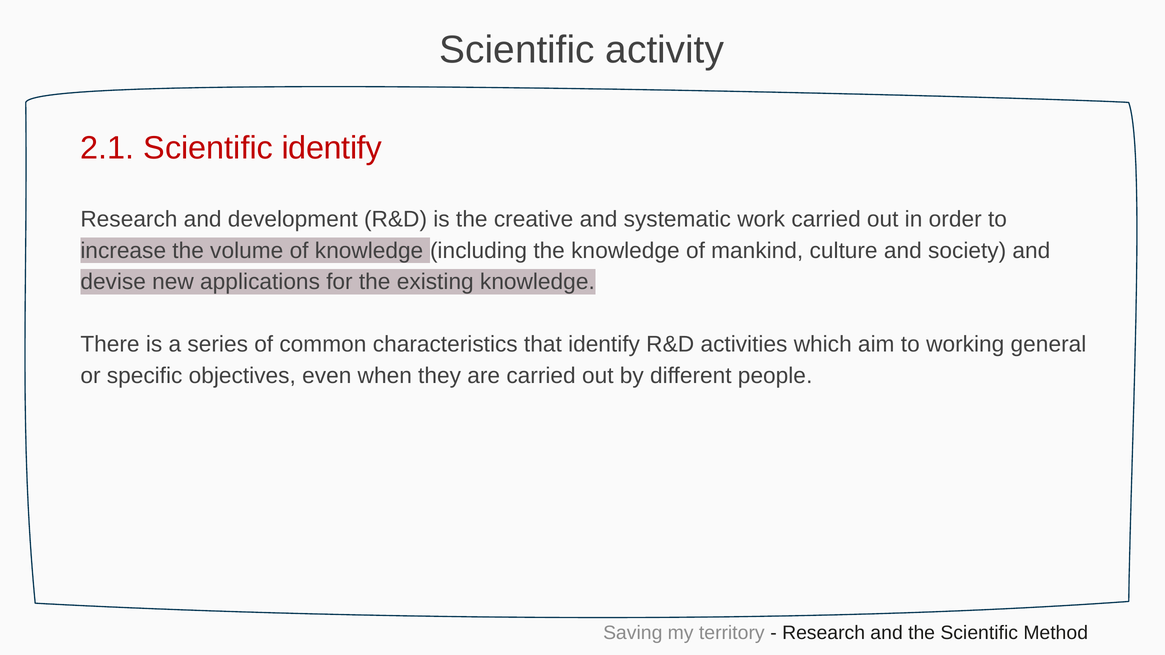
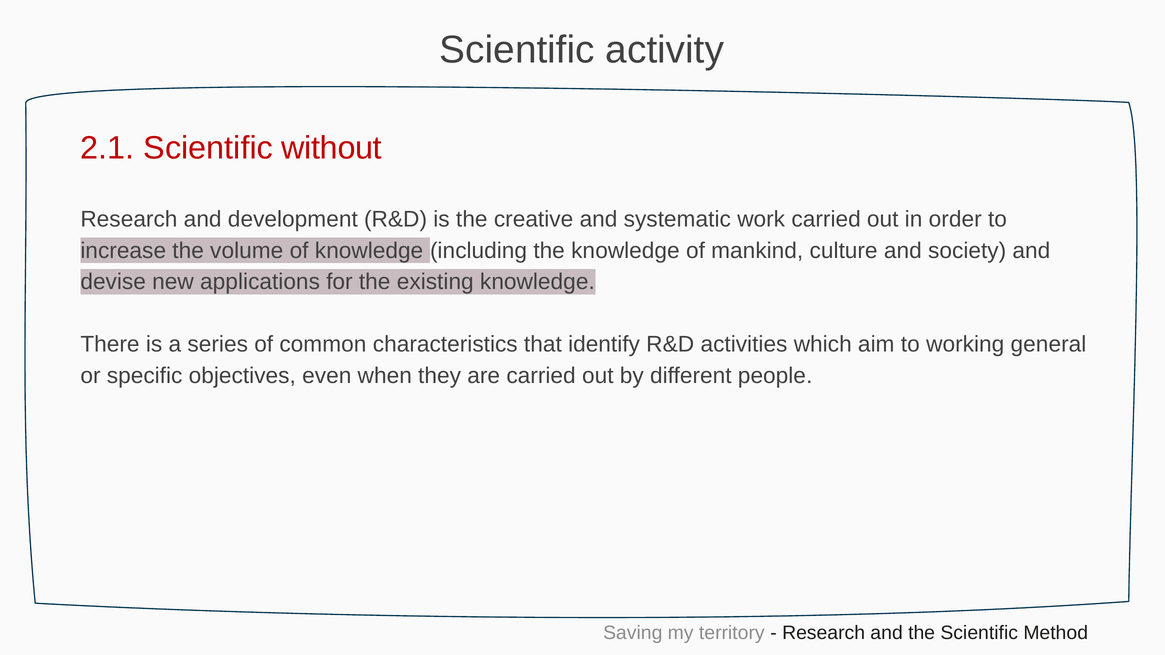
Scientific identify: identify -> without (332, 148)
